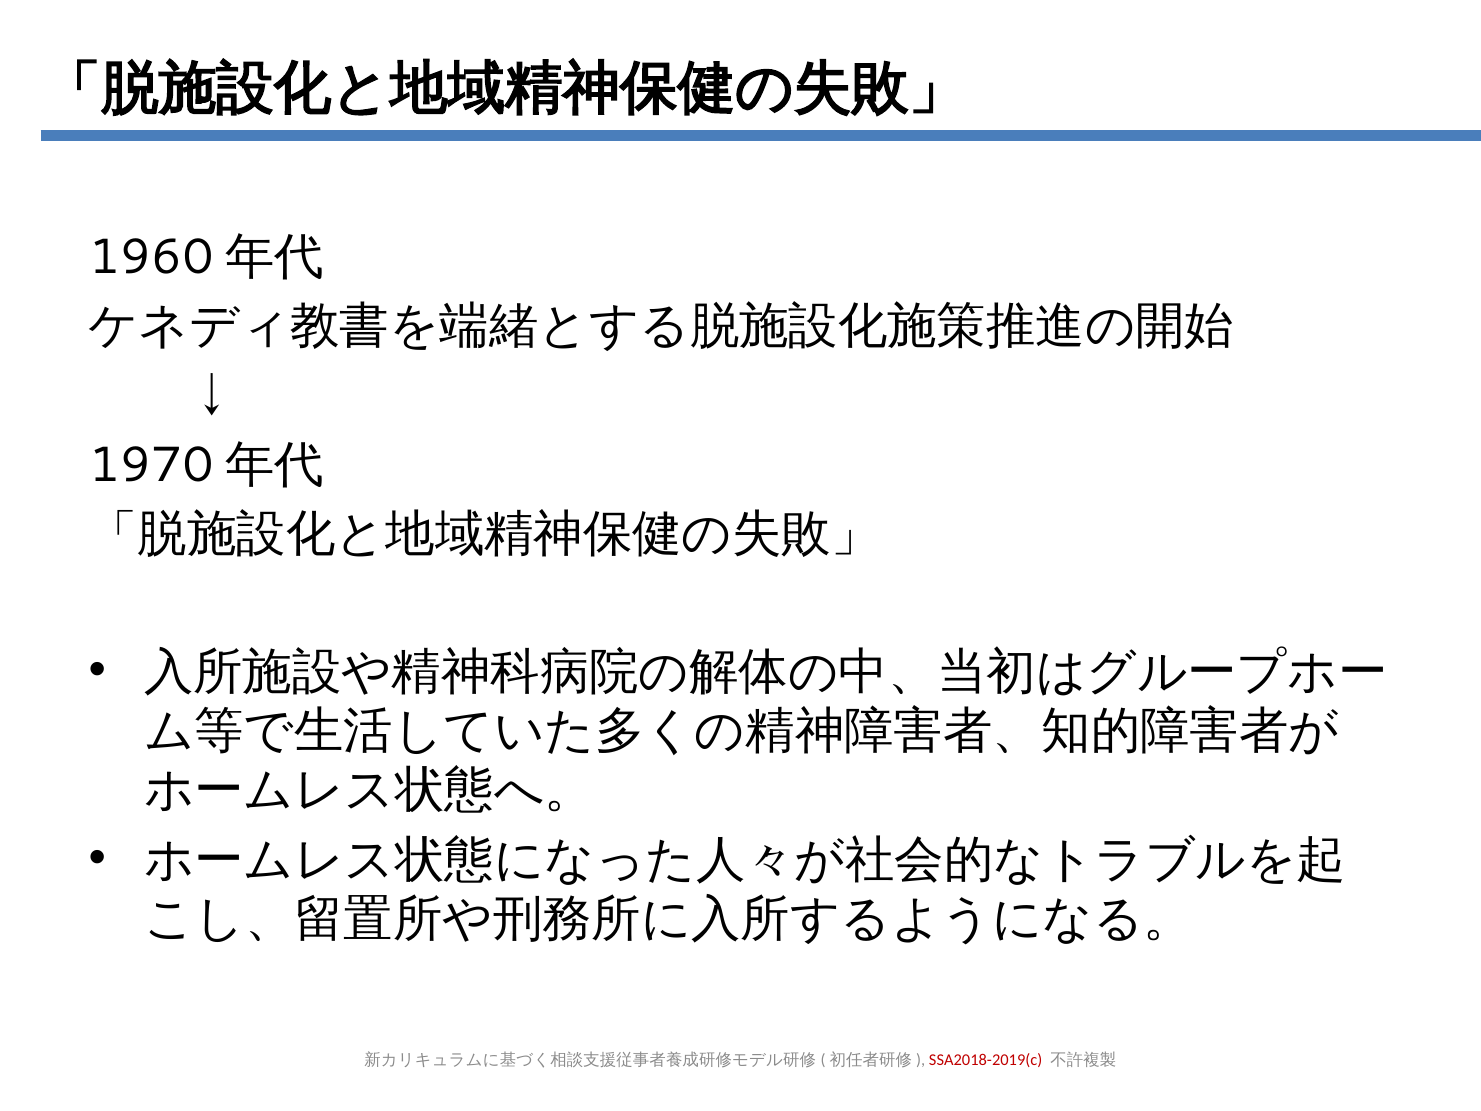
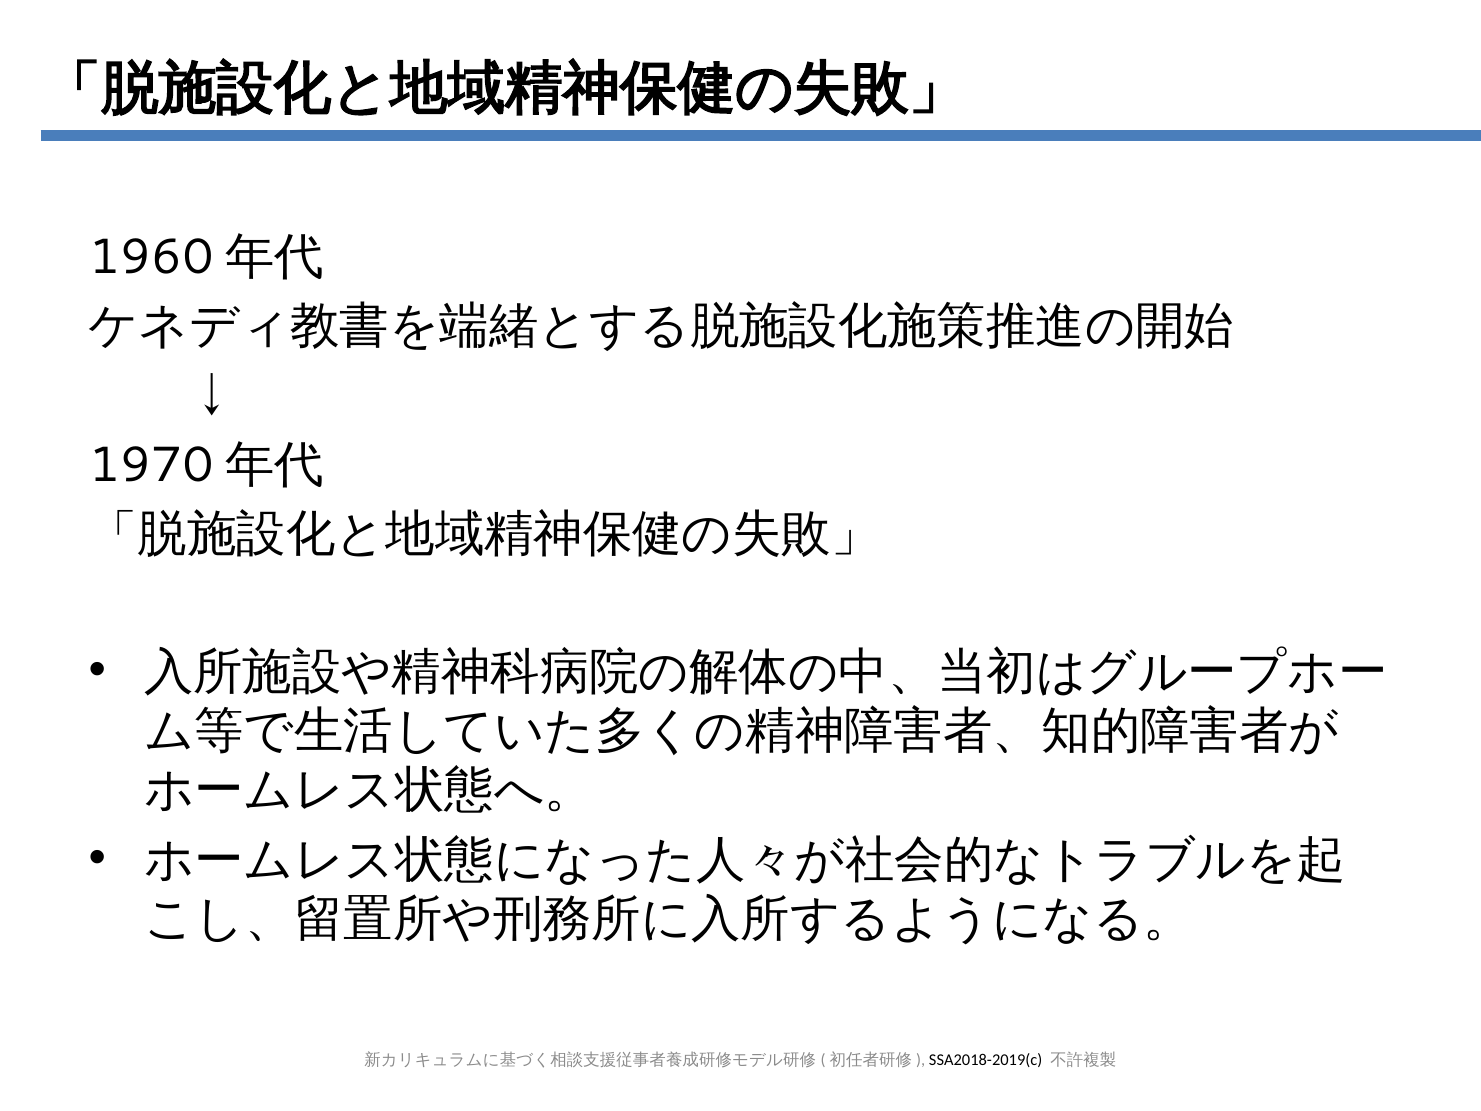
SSA2018-2019(c colour: red -> black (986, 1060)
